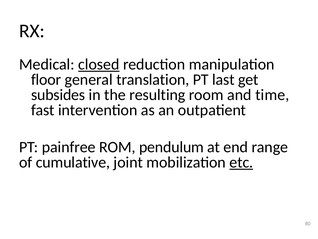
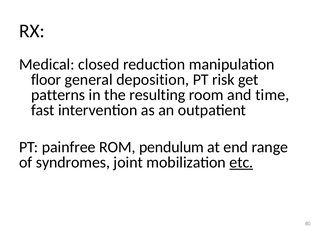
closed underline: present -> none (99, 64)
translation: translation -> deposition (153, 79)
last: last -> risk (223, 79)
subsides: subsides -> patterns (58, 95)
cumulative: cumulative -> syndromes (73, 162)
